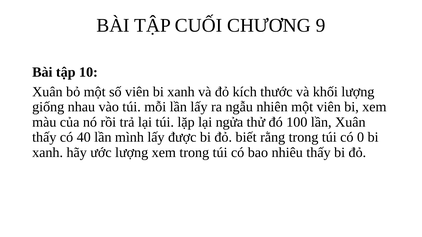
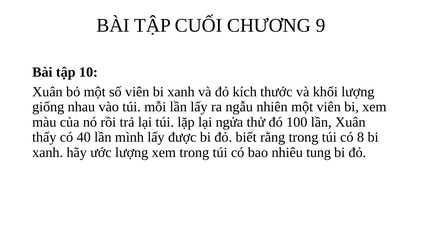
0: 0 -> 8 (361, 137)
nhiêu thấy: thấy -> tung (319, 153)
